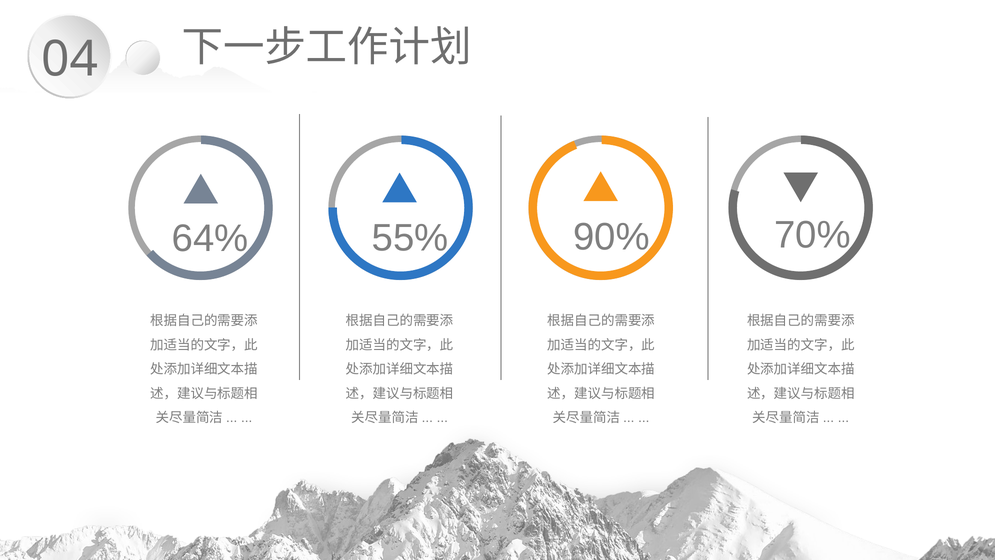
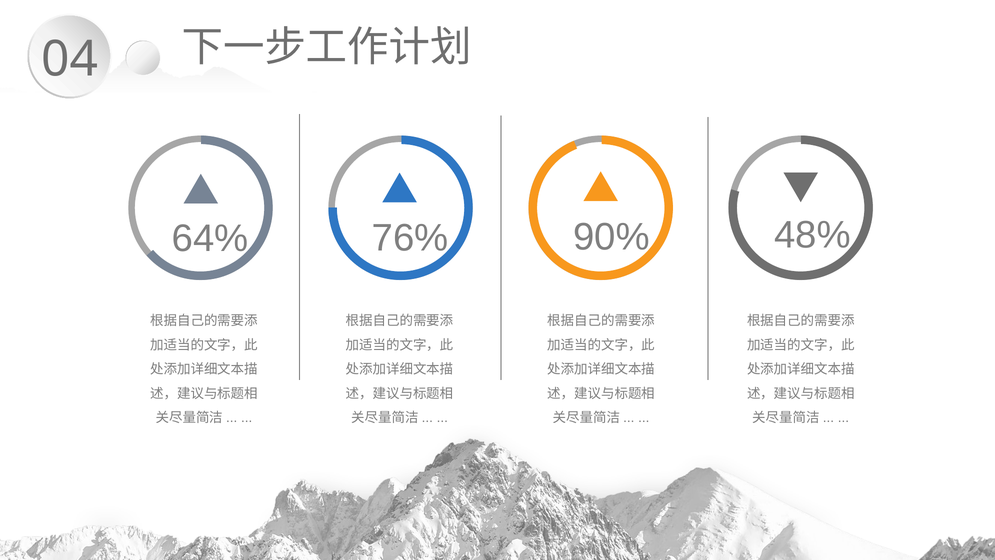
55%: 55% -> 76% (410, 238)
70%: 70% -> 48% (812, 235)
